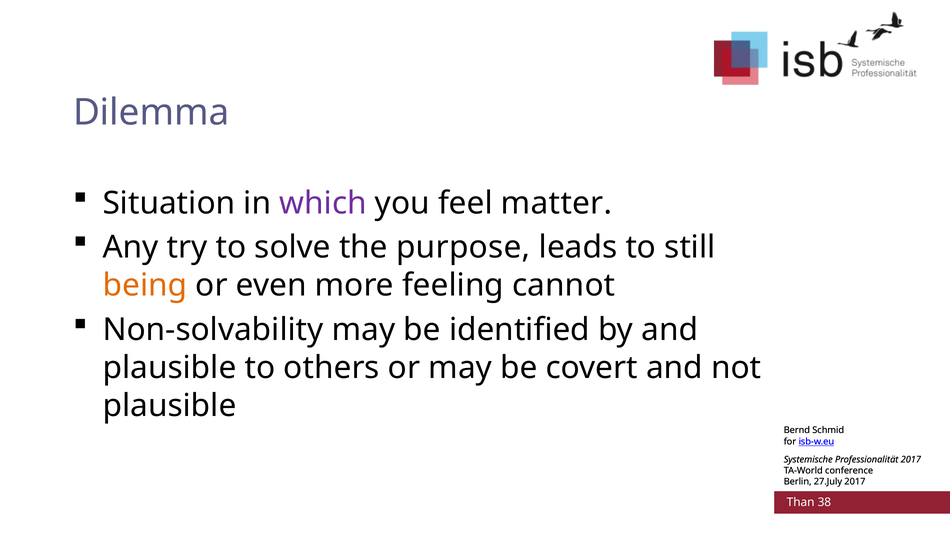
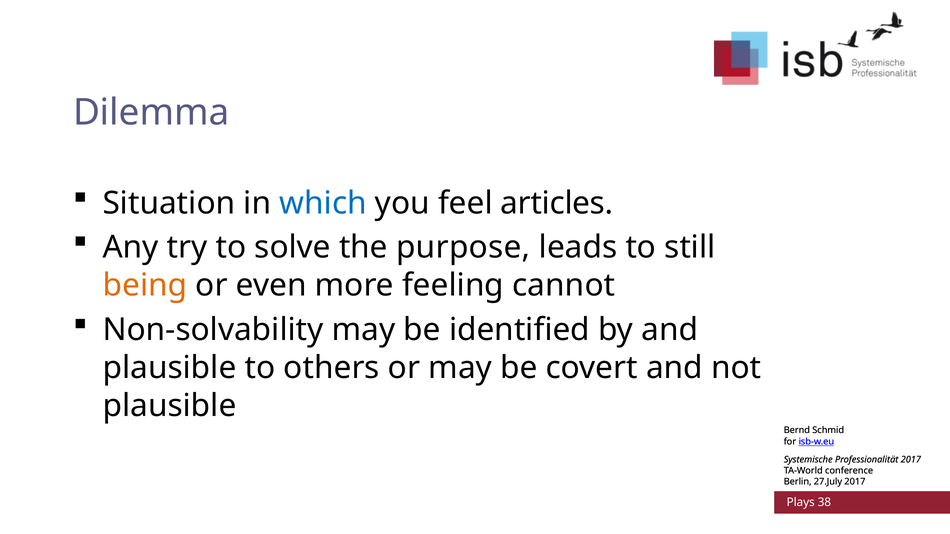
which colour: purple -> blue (323, 203)
matter: matter -> articles (557, 203)
Than: Than -> Plays (801, 503)
